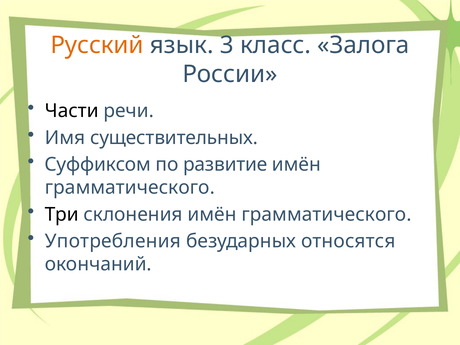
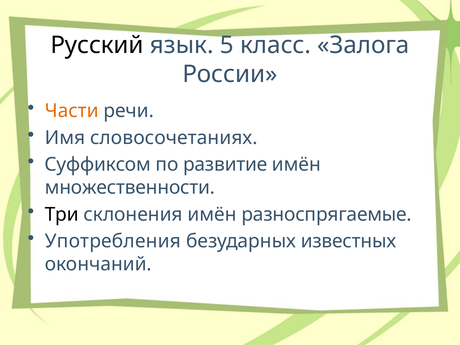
Русский colour: orange -> black (97, 45)
3: 3 -> 5 (227, 45)
Части colour: black -> orange (72, 111)
существительных: существительных -> словосочетаниях (174, 138)
грамматического: грамматического -> множественности (130, 188)
склонения имён грамматического: грамматического -> разноспрягаемые (327, 214)
относятся: относятся -> известных (348, 241)
